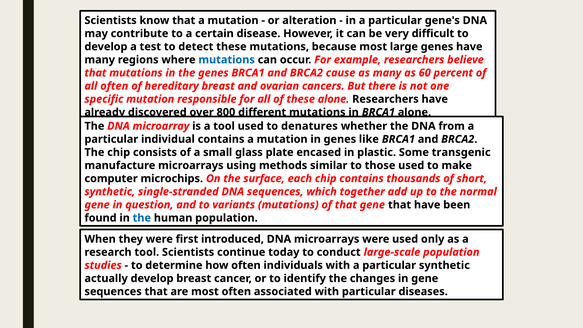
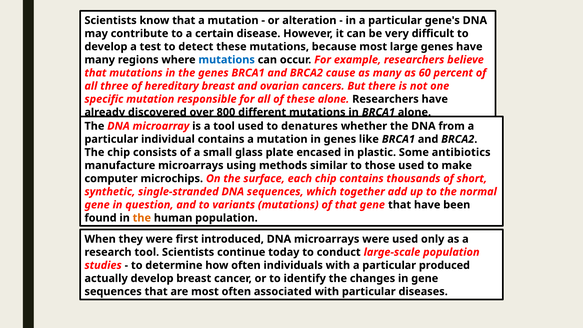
all often: often -> three (114, 86)
transgenic: transgenic -> antibiotics (461, 152)
the colour: blue -> orange (142, 218)
particular synthetic: synthetic -> produced (444, 265)
